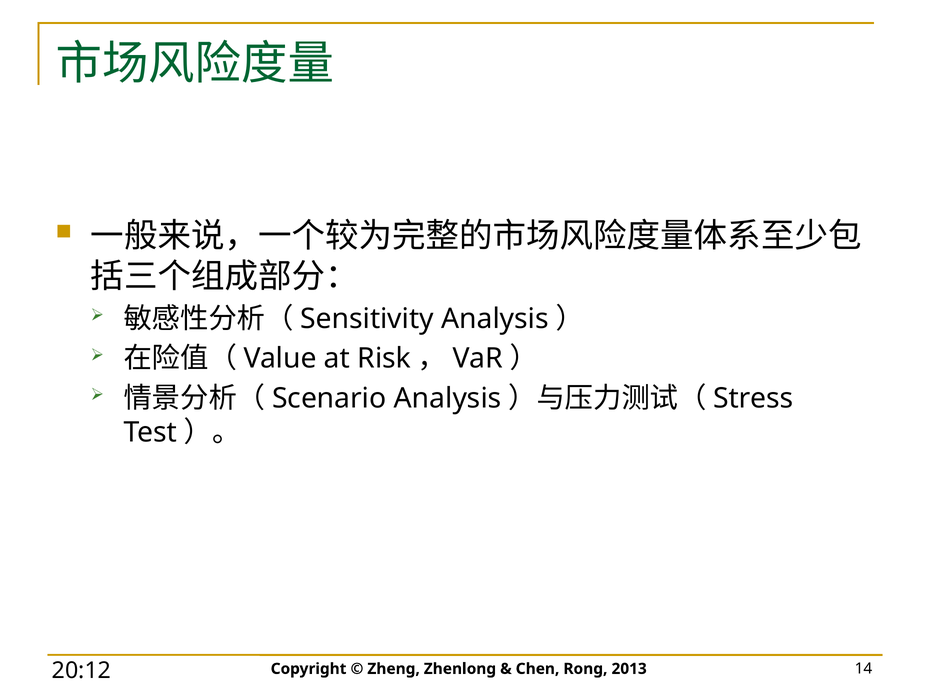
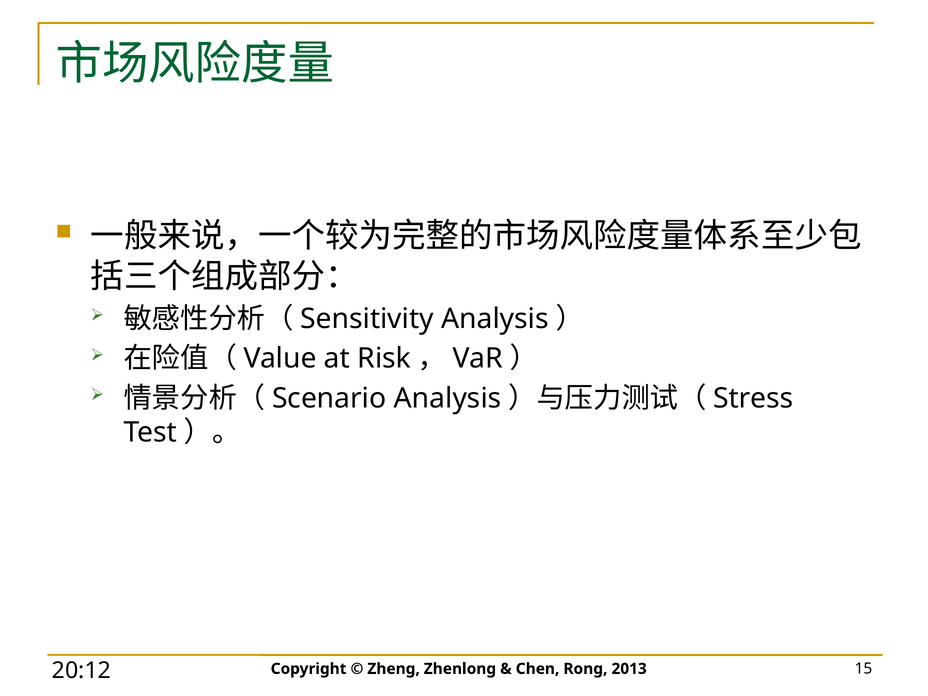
14: 14 -> 15 (864, 669)
